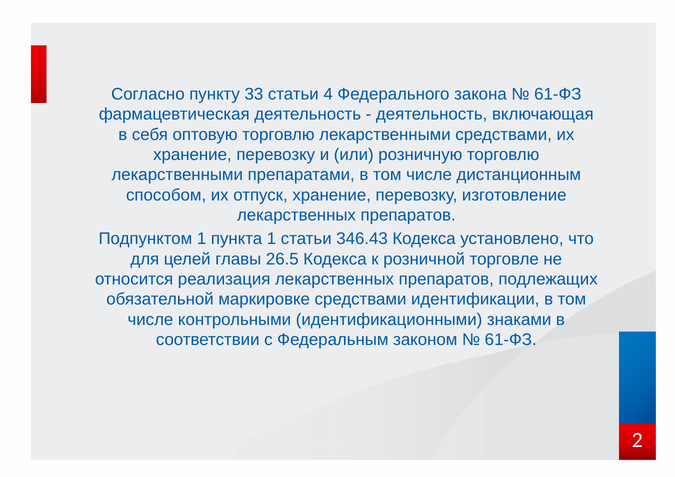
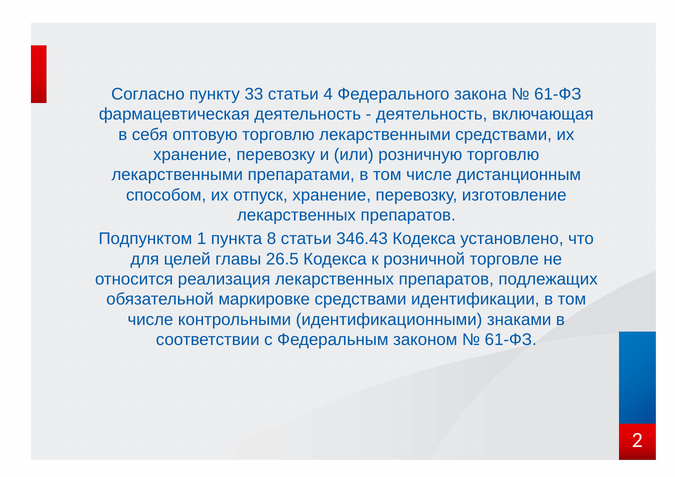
пункта 1: 1 -> 8 (271, 239)
